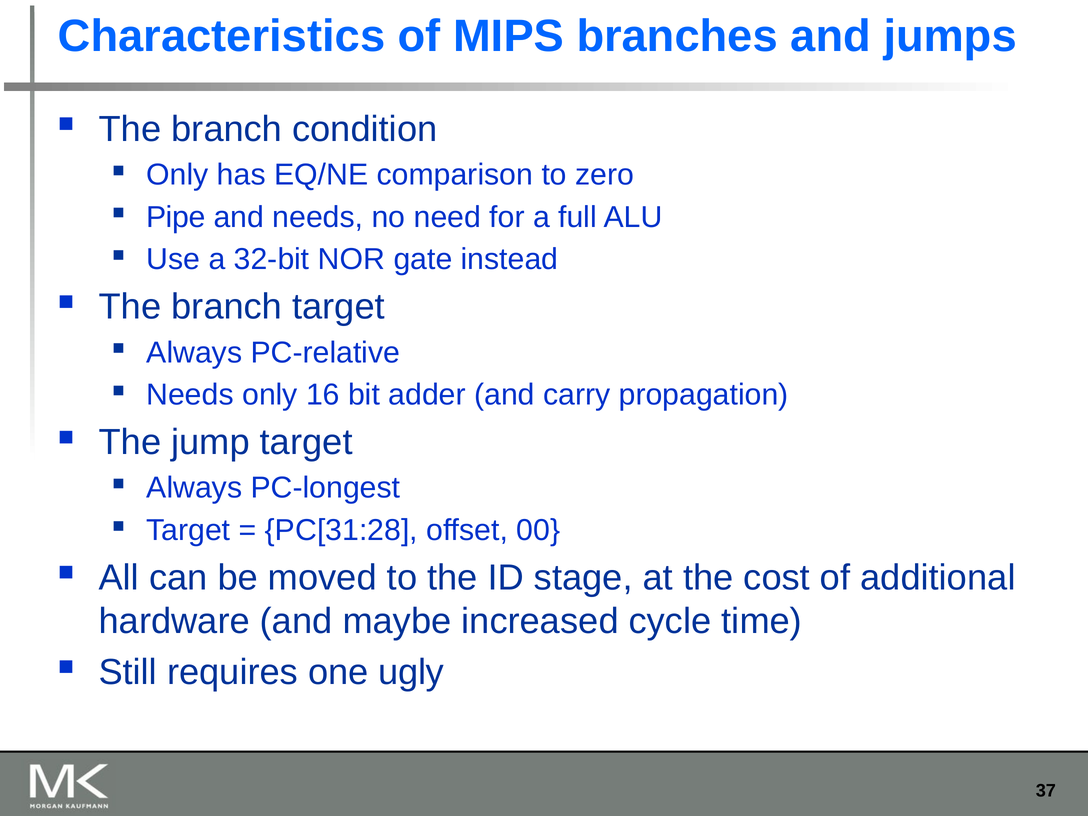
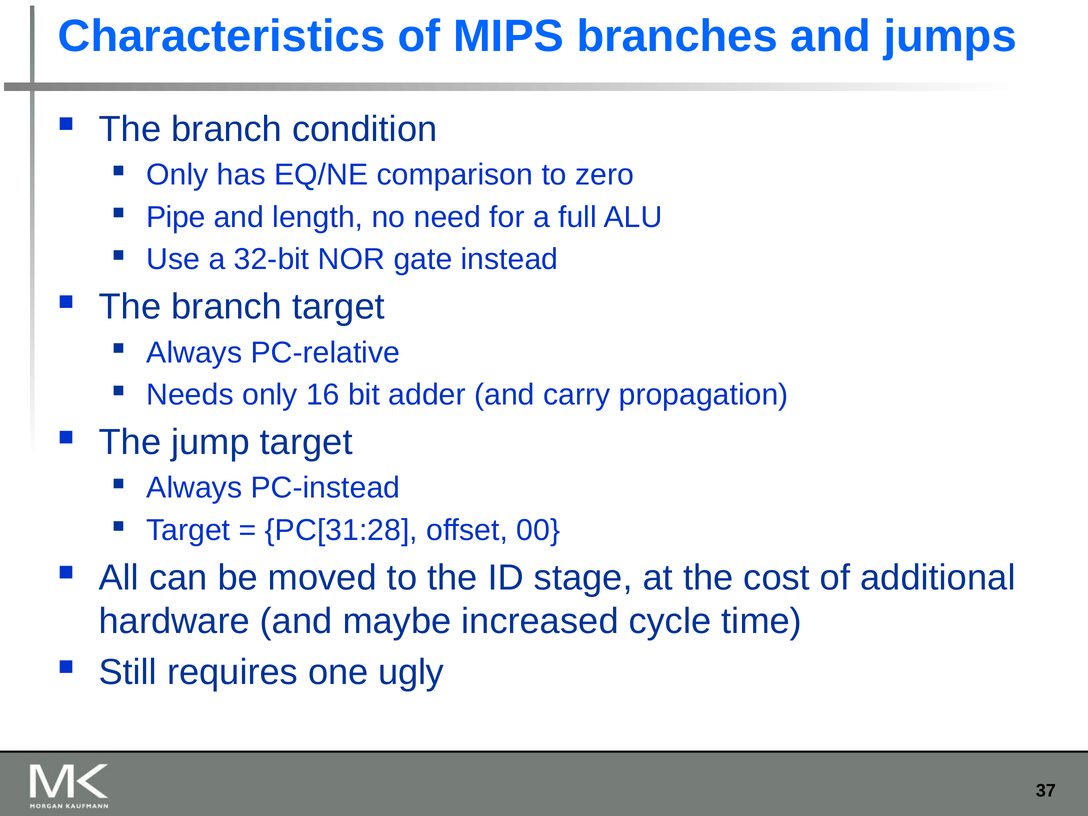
and needs: needs -> length (318, 217)
PC-longest: PC-longest -> PC-instead (325, 488)
